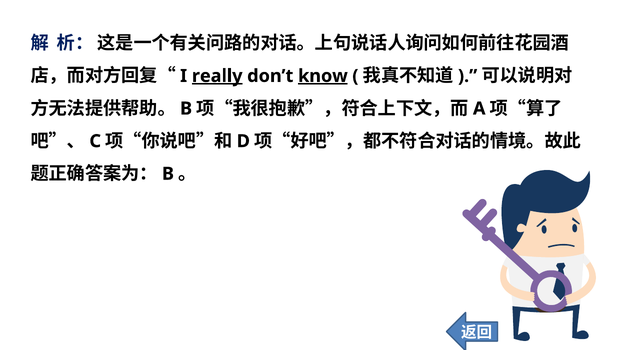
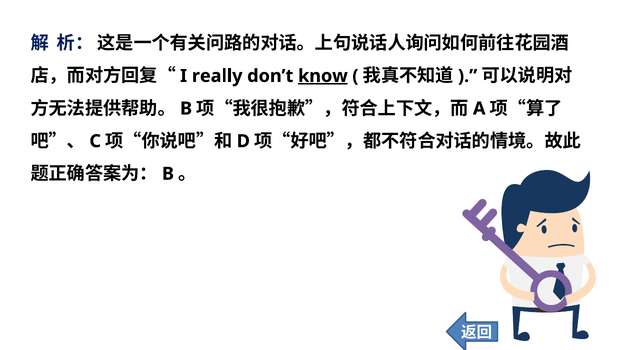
really underline: present -> none (217, 76)
